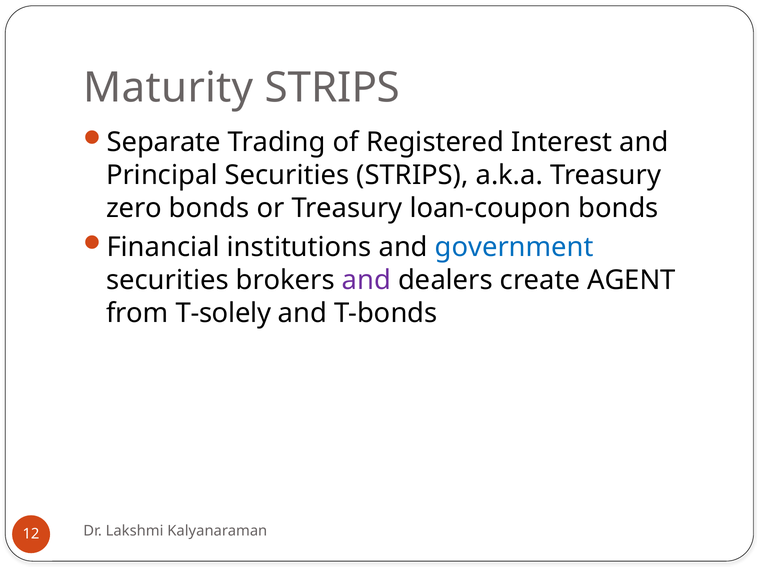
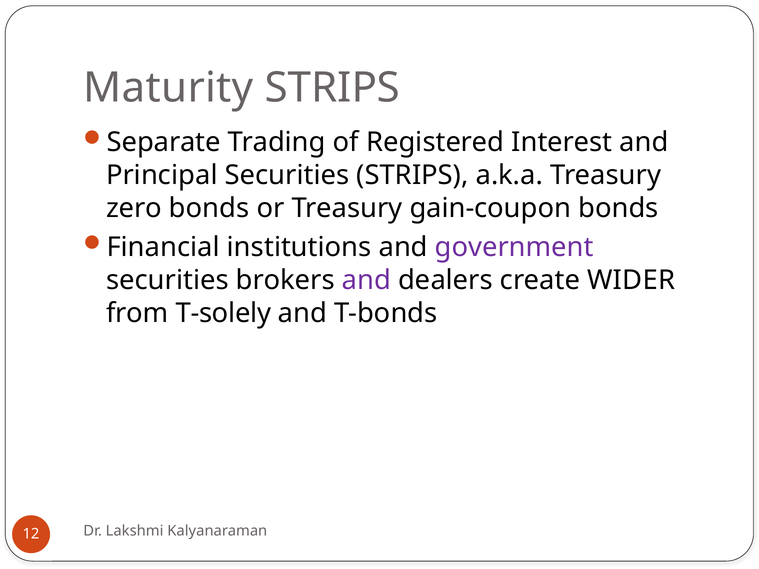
loan-coupon: loan-coupon -> gain-coupon (490, 208)
government colour: blue -> purple (514, 247)
AGENT: AGENT -> WIDER (631, 280)
